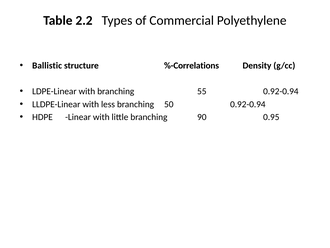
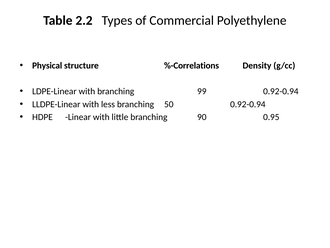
Ballistic: Ballistic -> Physical (47, 66)
55: 55 -> 99 (202, 91)
